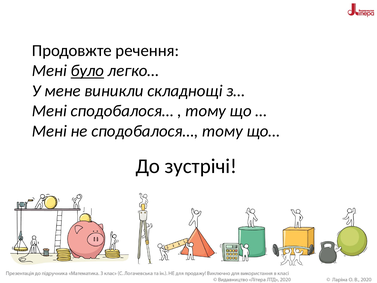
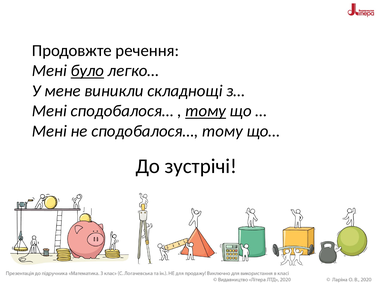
тому underline: none -> present (206, 111)
